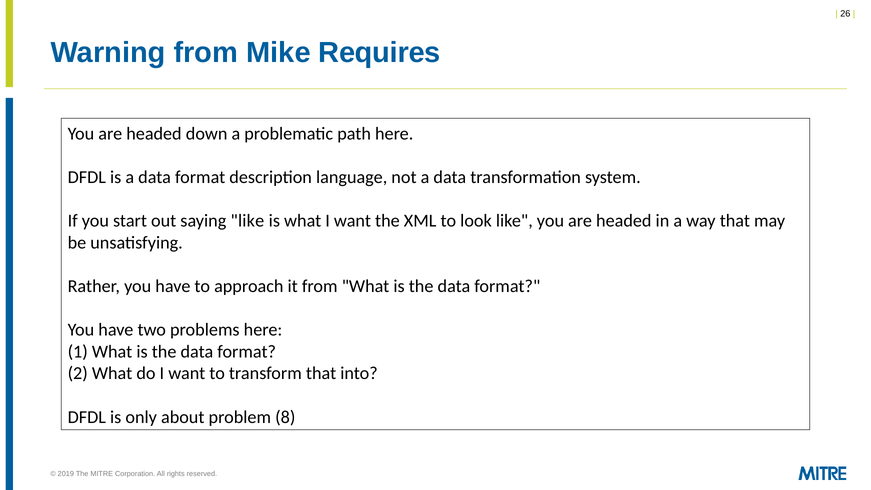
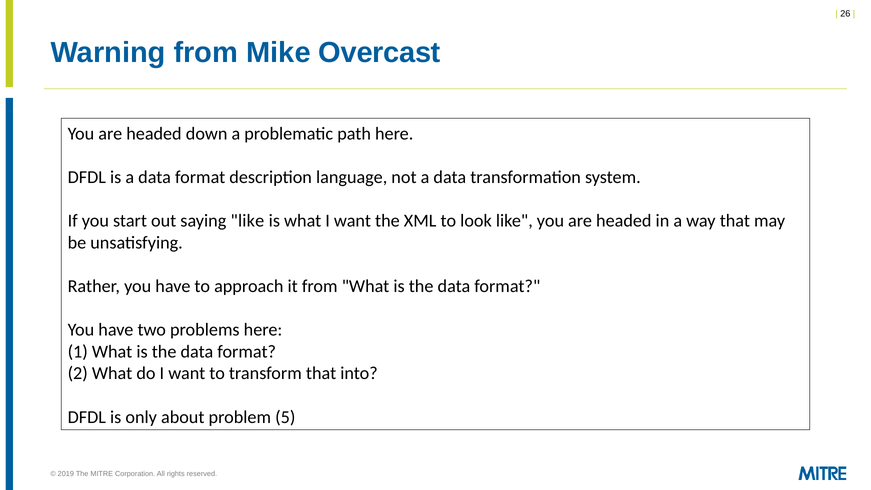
Requires: Requires -> Overcast (379, 53)
8: 8 -> 5 (285, 417)
